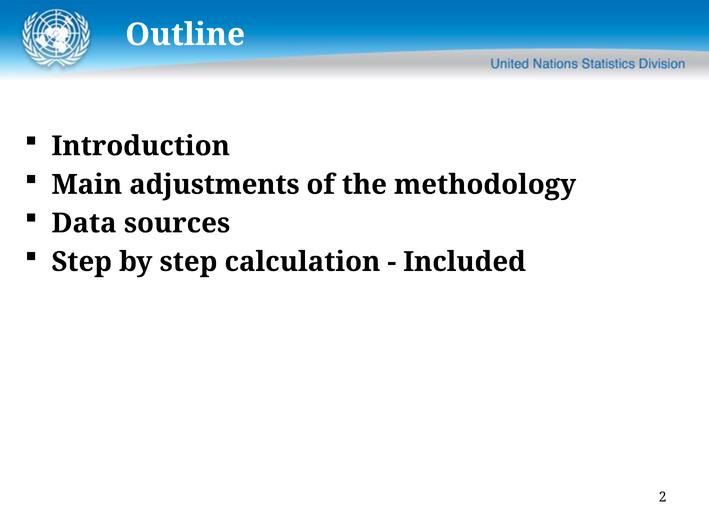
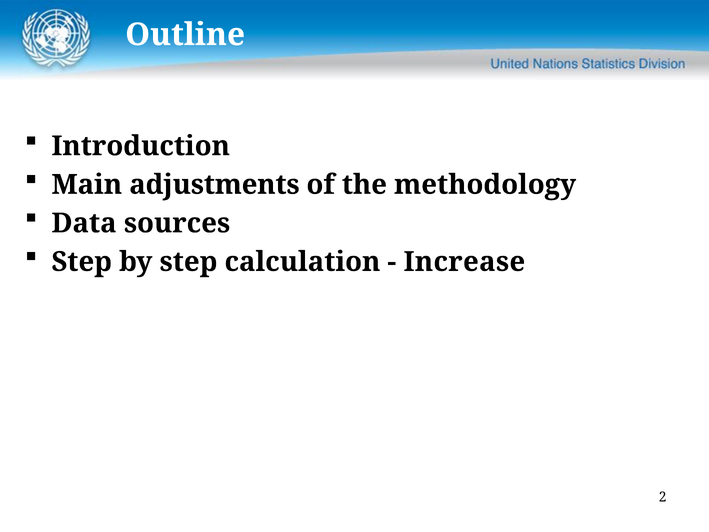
Included: Included -> Increase (464, 262)
